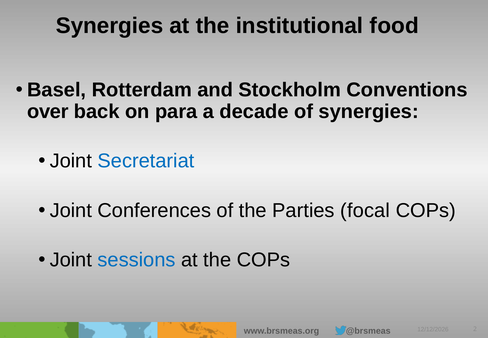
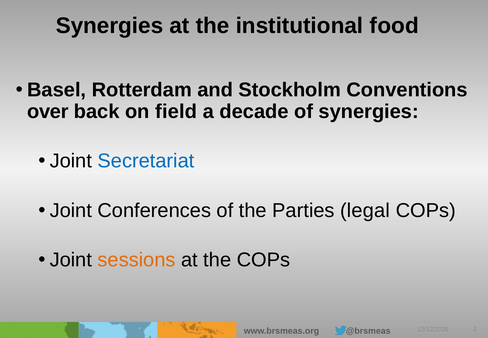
para: para -> field (176, 111)
focal: focal -> legal (365, 210)
sessions colour: blue -> orange (137, 260)
